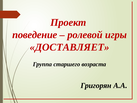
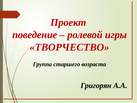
ДОСТАВЛЯЕТ: ДОСТАВЛЯЕТ -> ТВОРЧЕСТВО (70, 47)
